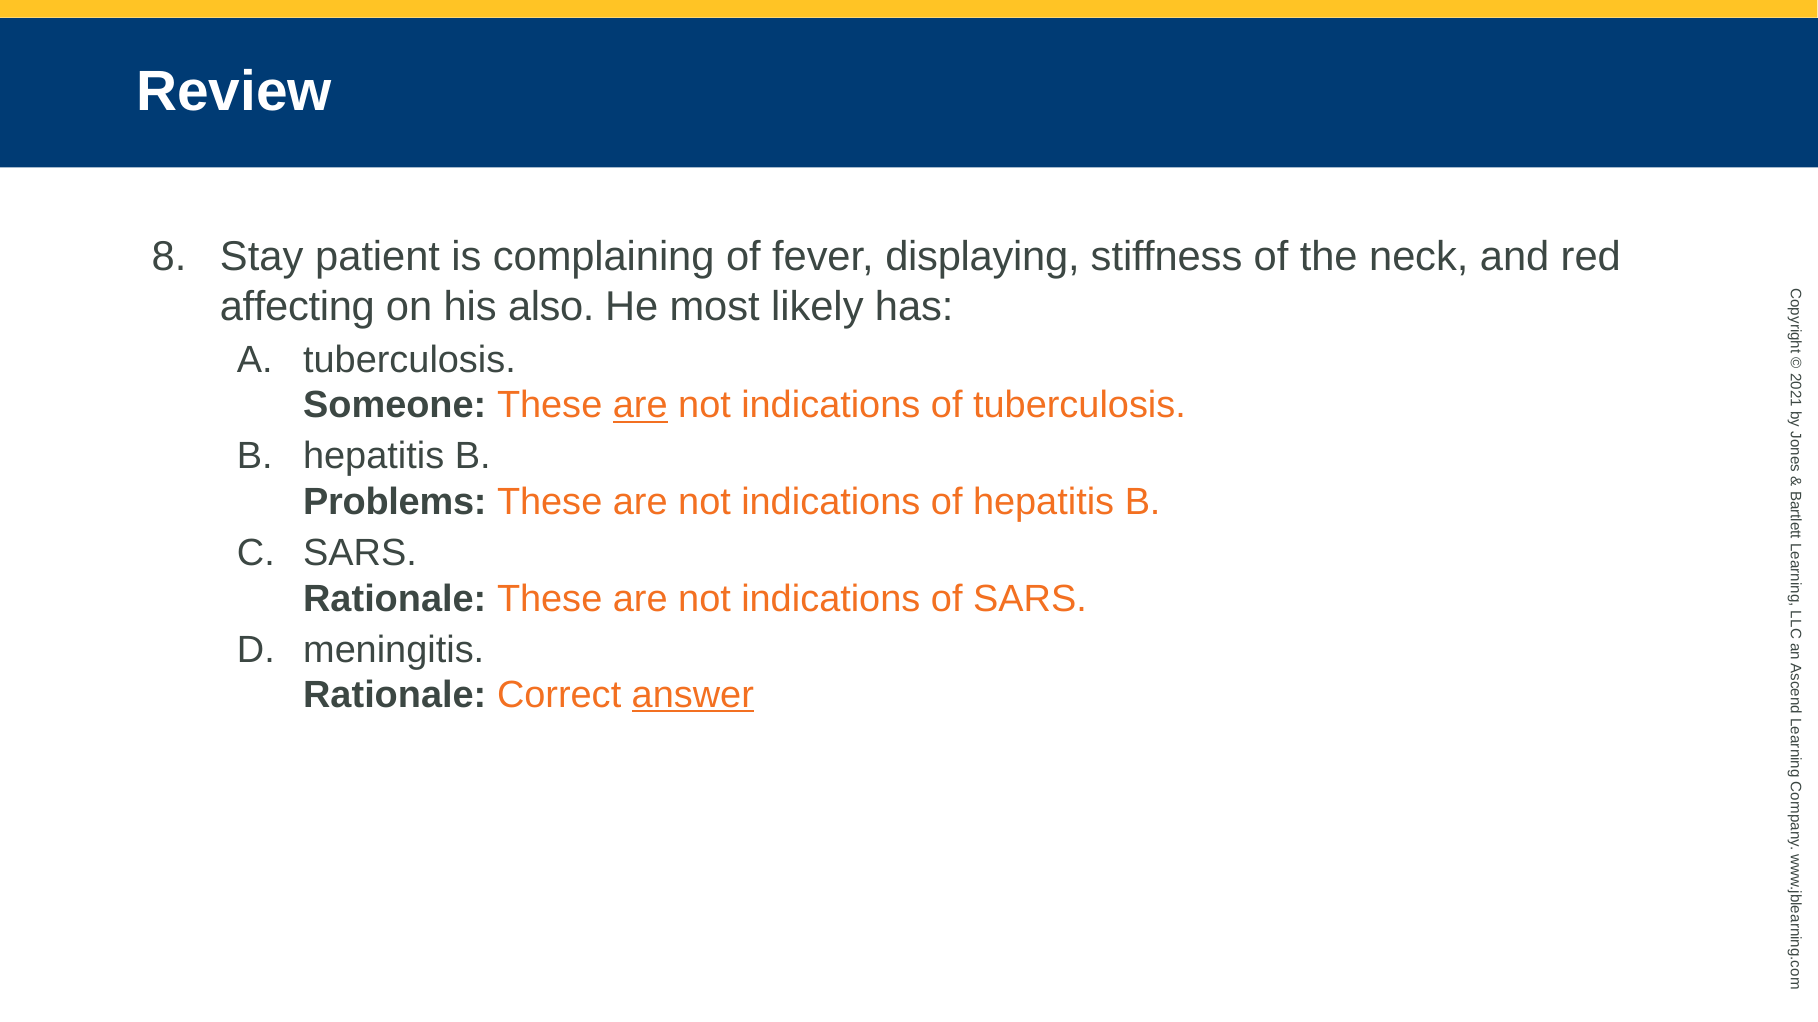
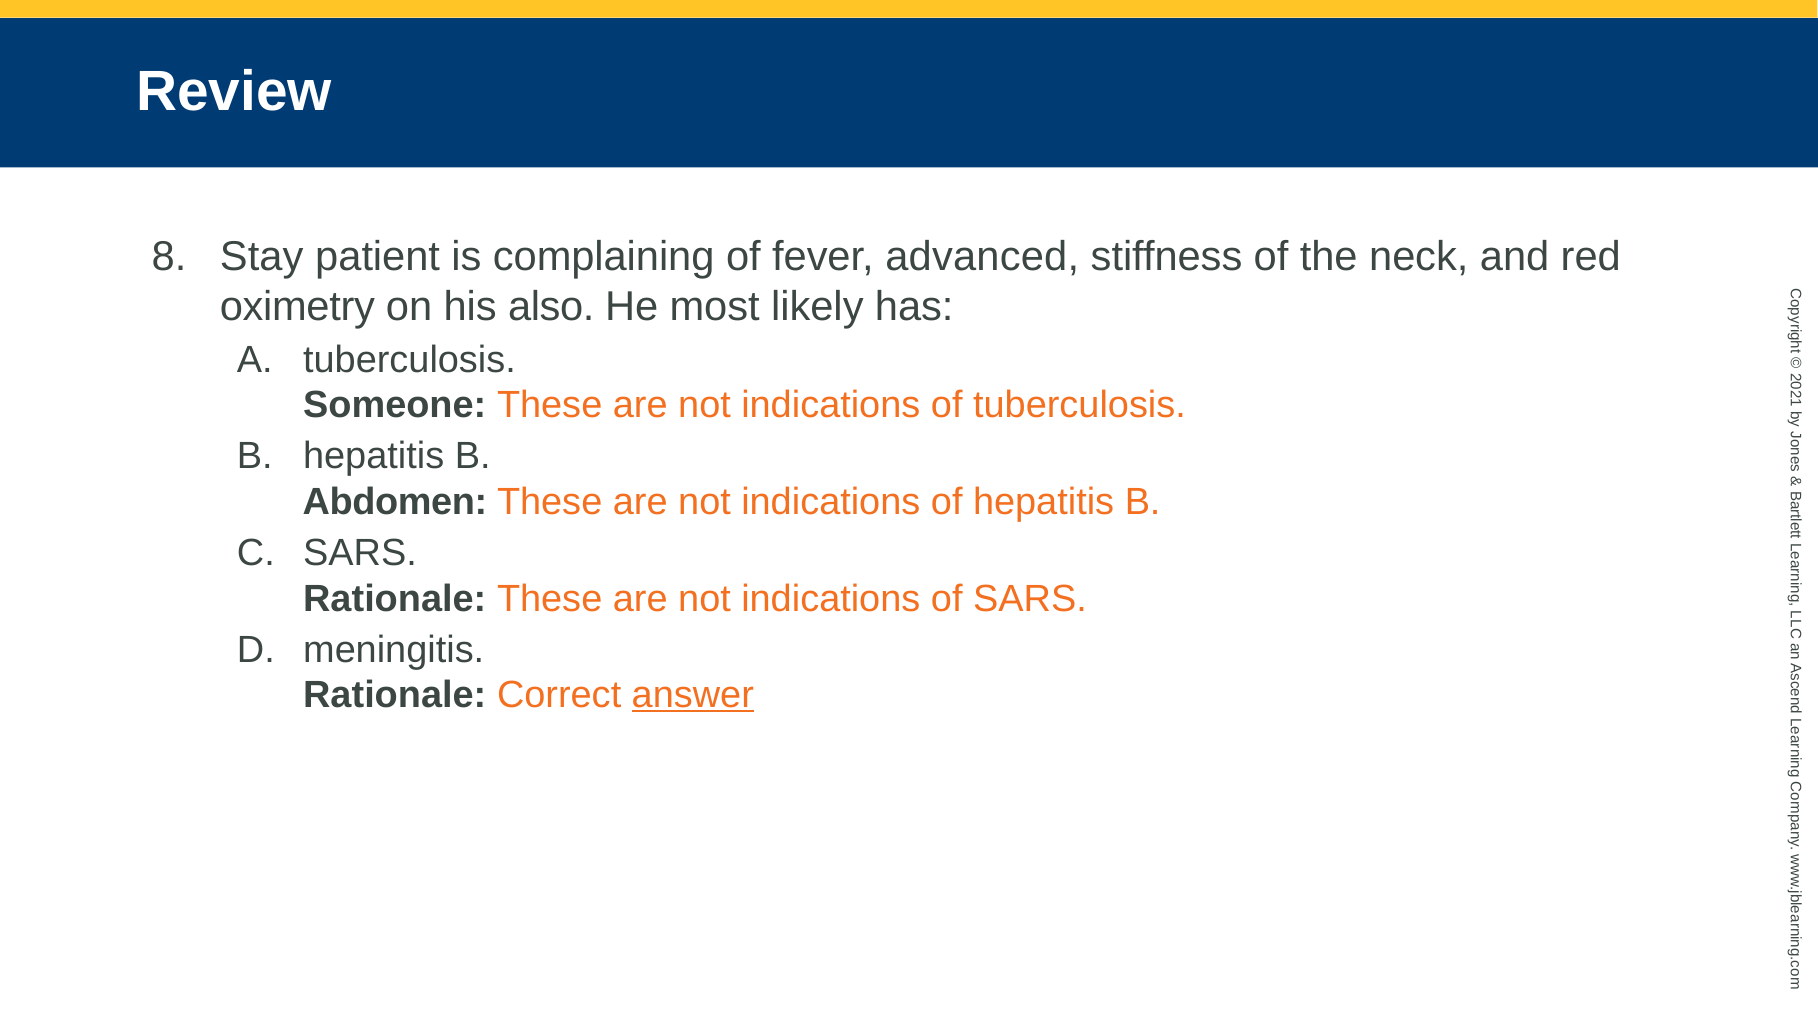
displaying: displaying -> advanced (982, 257)
affecting: affecting -> oximetry (297, 307)
are underline: present -> none (640, 406)
Problems: Problems -> Abdomen (395, 502)
